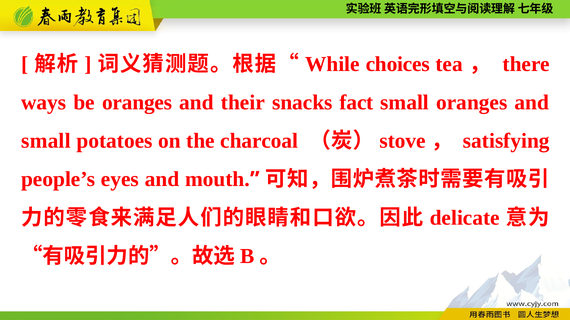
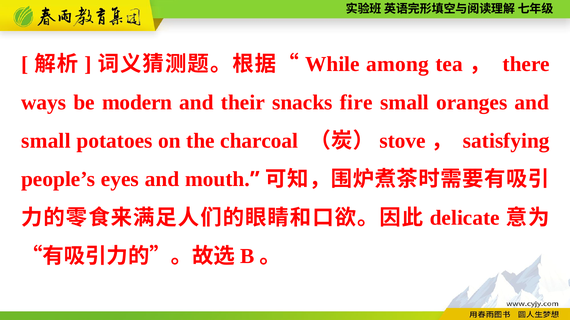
choices: choices -> among (397, 64)
be oranges: oranges -> modern (137, 103)
fact: fact -> fire (356, 103)
